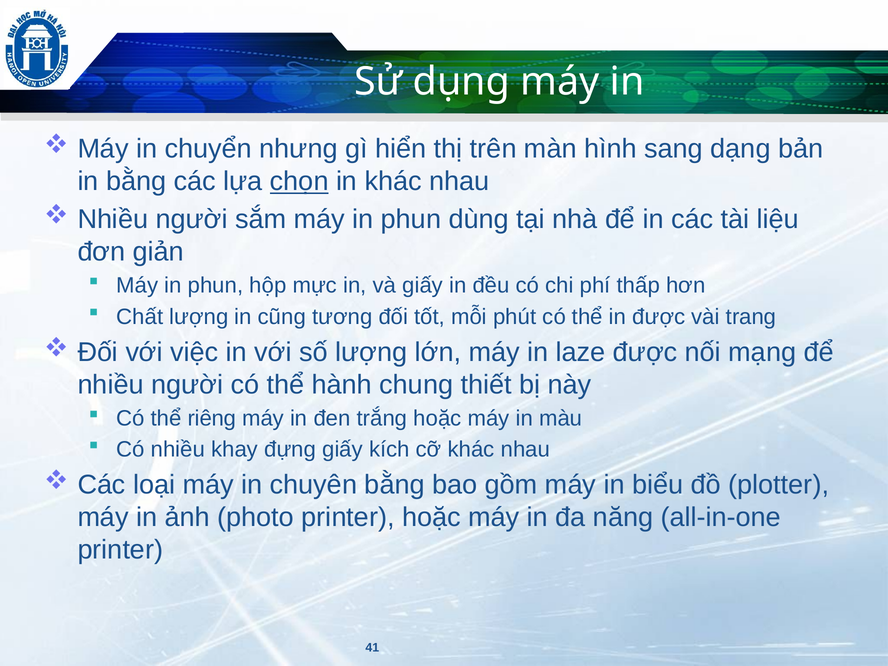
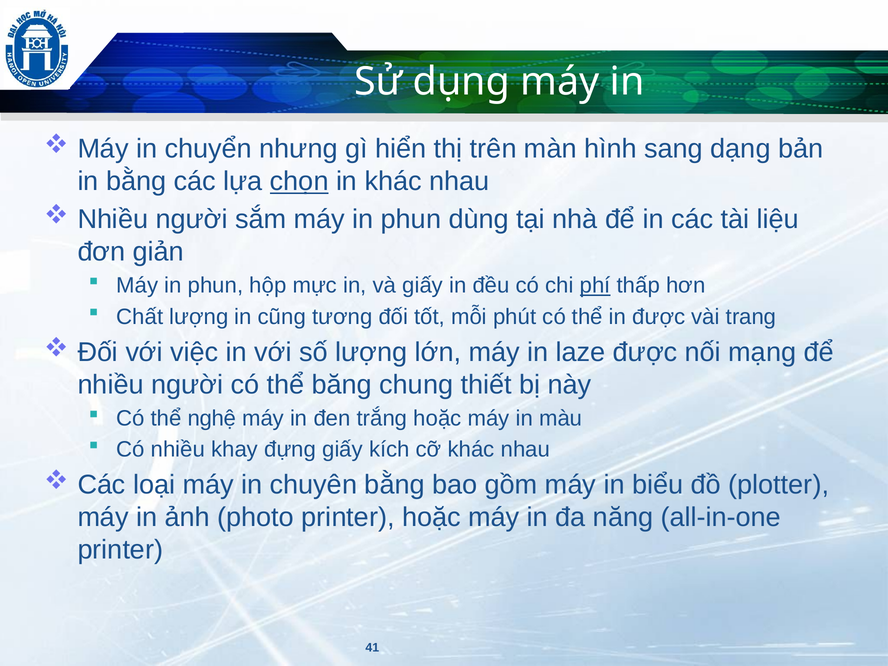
phí underline: none -> present (595, 286)
hành: hành -> băng (342, 385)
riêng: riêng -> nghệ (212, 418)
